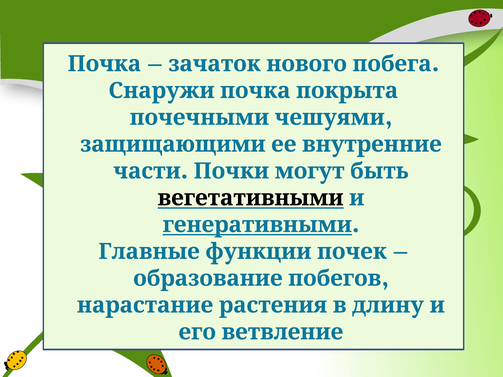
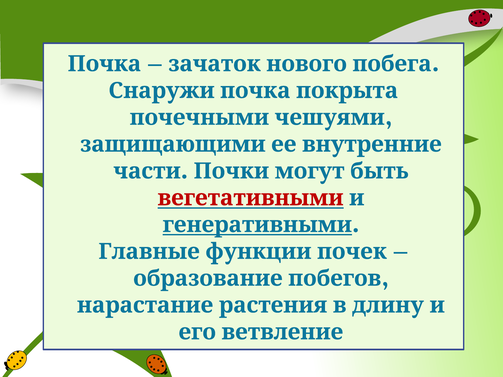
вегетативными colour: black -> red (251, 198)
